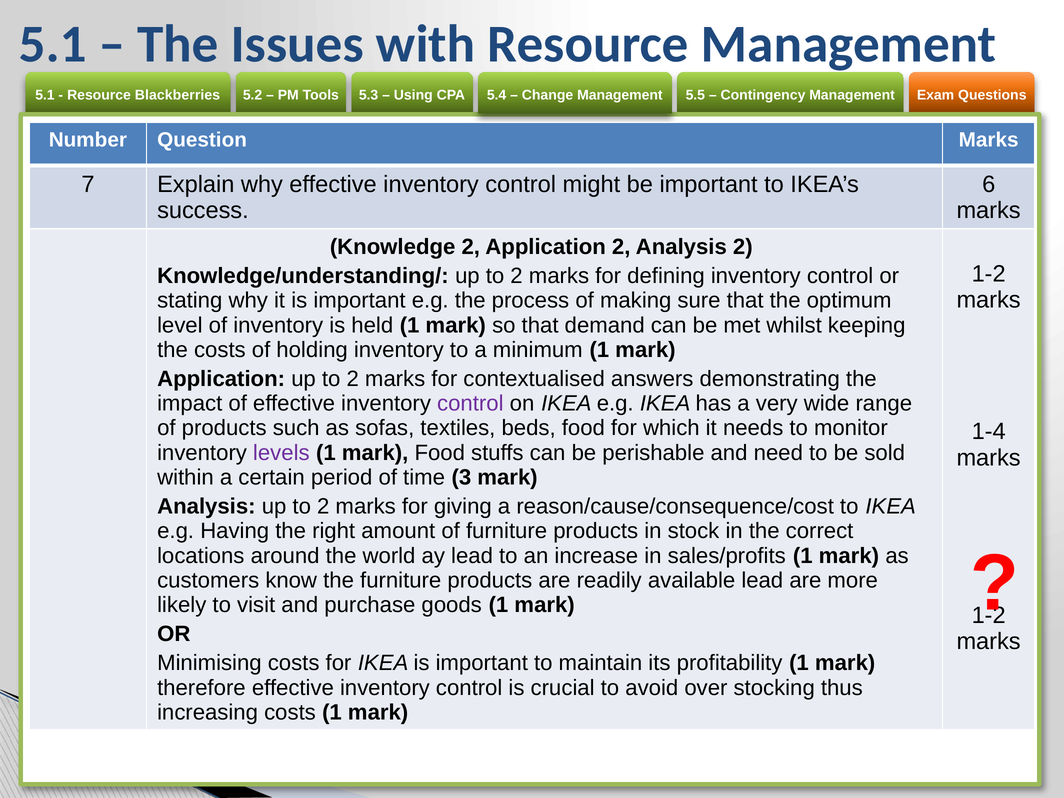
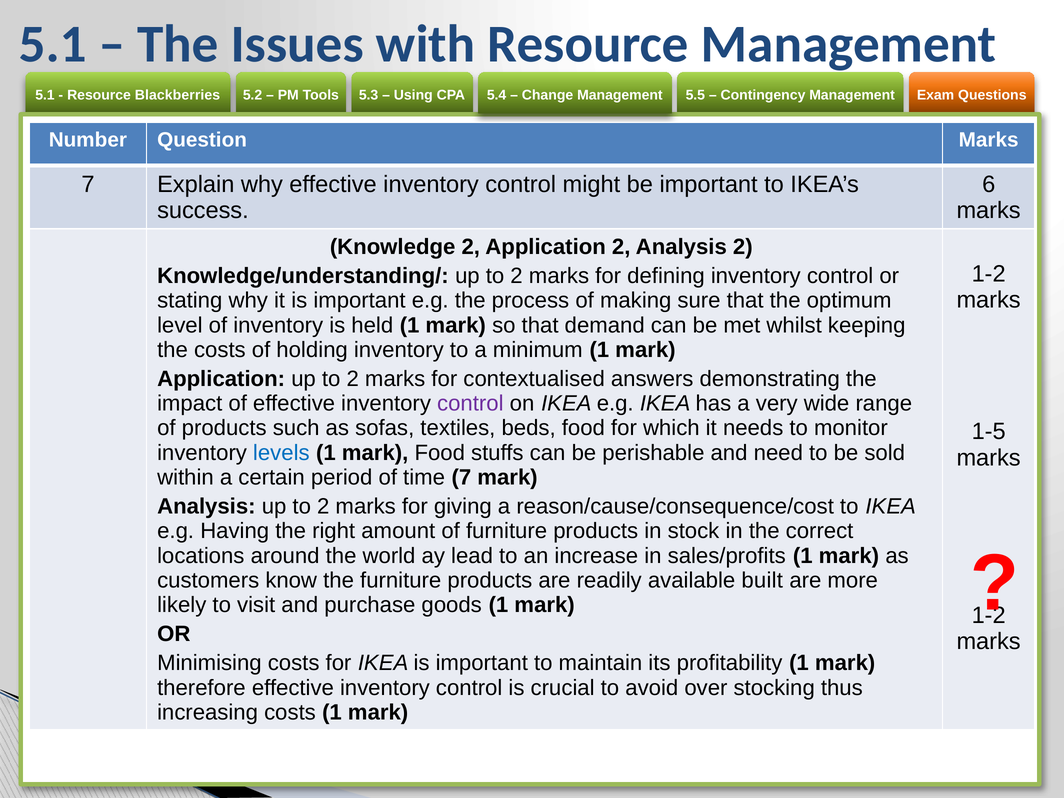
1-4: 1-4 -> 1-5 (989, 432)
levels colour: purple -> blue (281, 453)
time 3: 3 -> 7 (461, 477)
available lead: lead -> built (762, 580)
